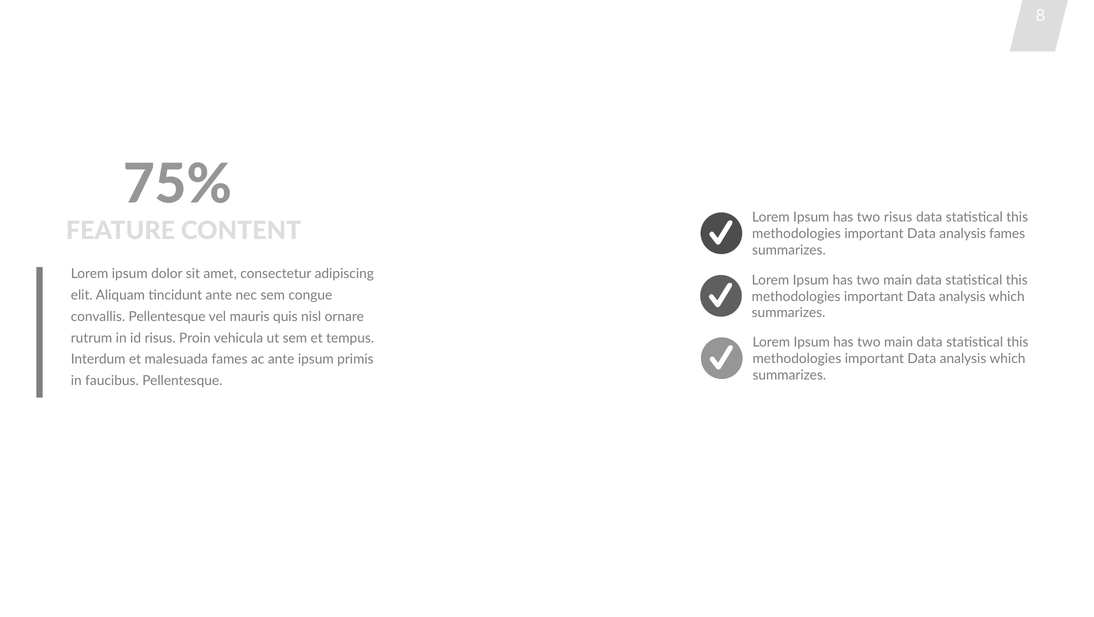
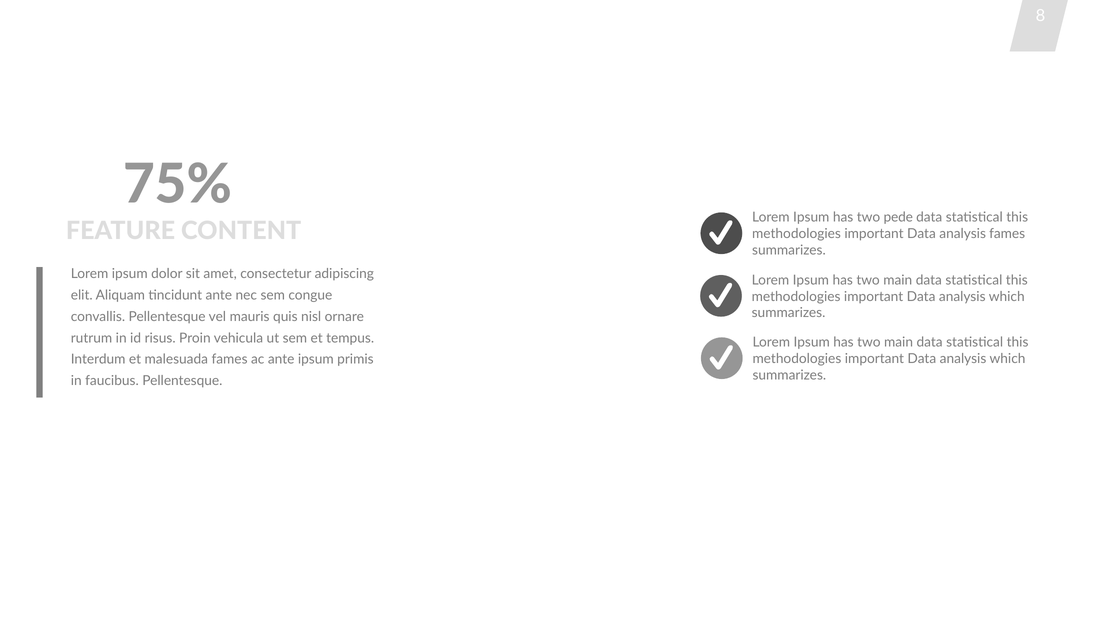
two risus: risus -> pede (898, 217)
